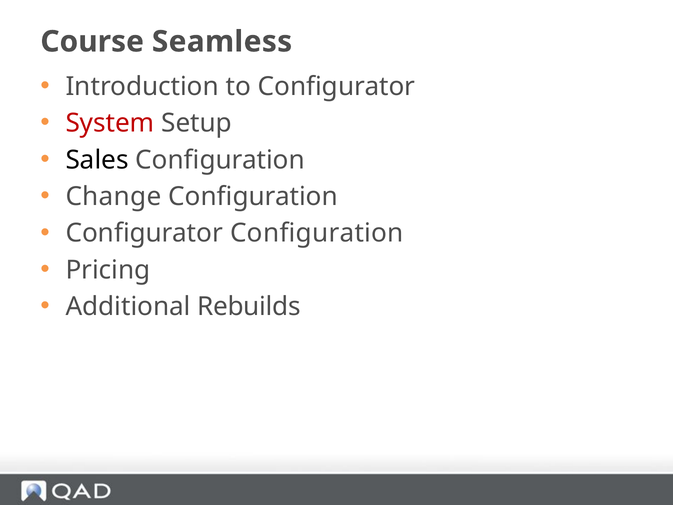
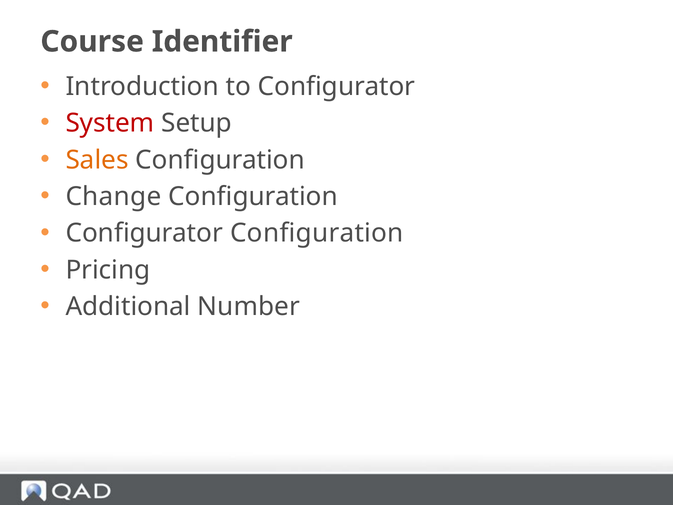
Seamless: Seamless -> Identifier (222, 42)
Sales colour: black -> orange (97, 160)
Rebuilds: Rebuilds -> Number (249, 307)
